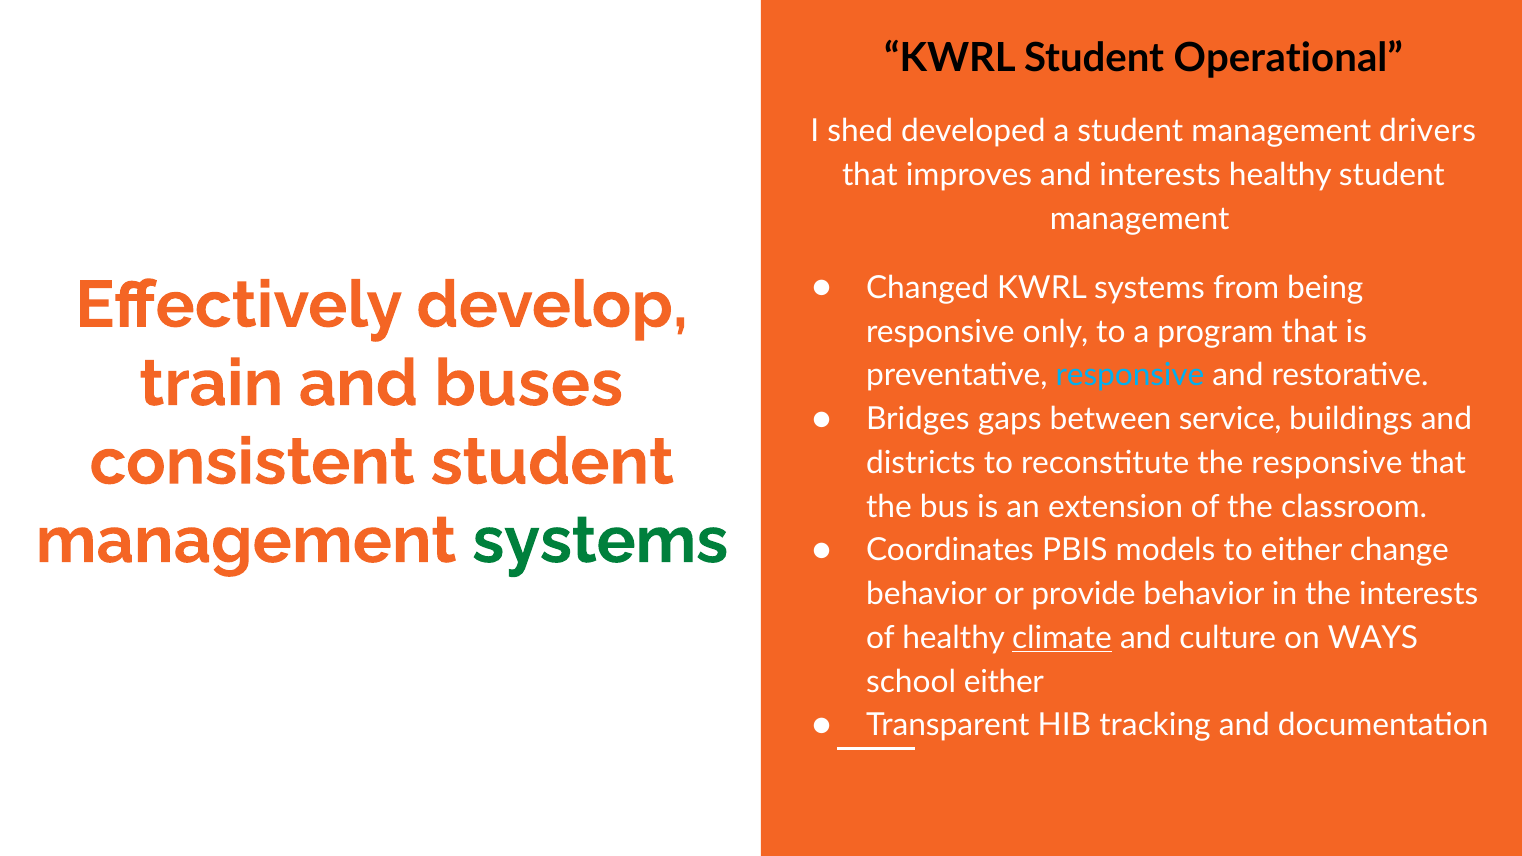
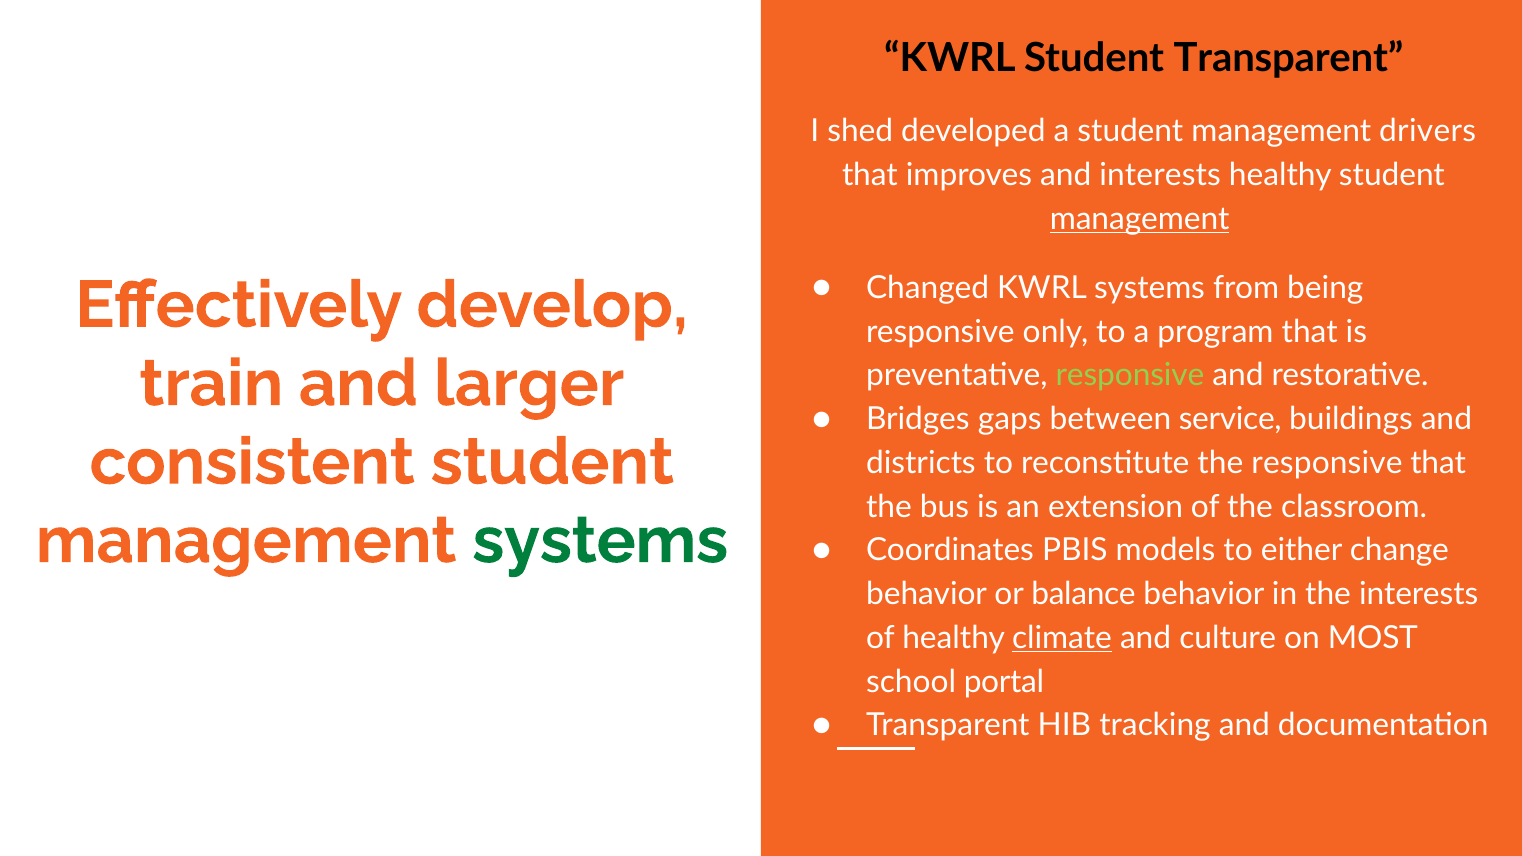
Student Operational: Operational -> Transparent (1288, 58)
management underline: none -> present (1140, 219)
buses: buses -> larger (529, 384)
responsive colour: light blue -> light green (1130, 375)
provide: provide -> balance (1084, 594)
WAYS: WAYS -> MOST (1373, 638)
school either: either -> portal (1004, 682)
